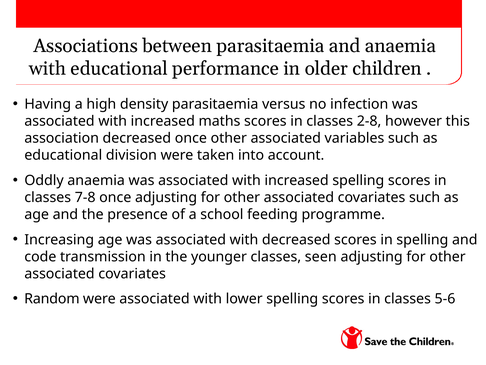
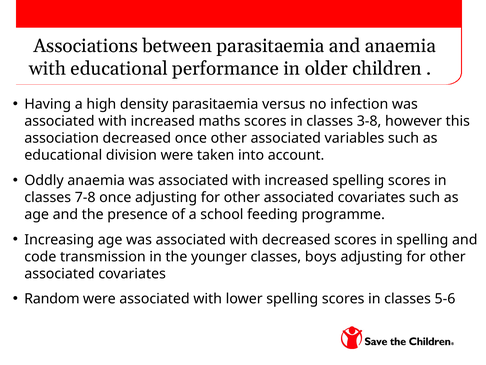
2-8: 2-8 -> 3-8 (369, 121)
seen: seen -> boys (321, 256)
